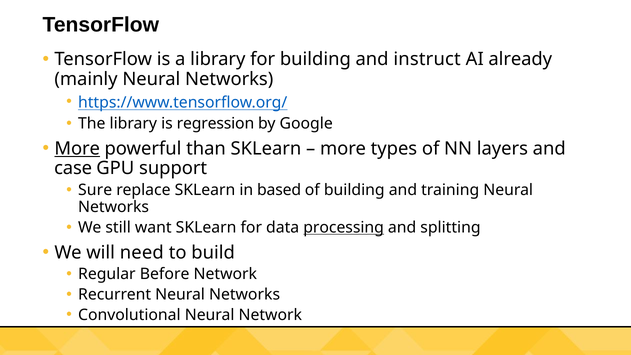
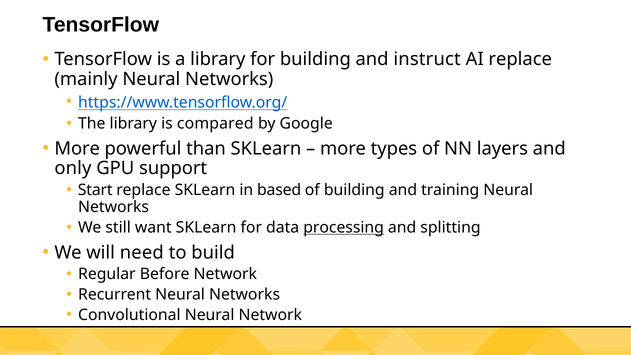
AI already: already -> replace (520, 59)
regression: regression -> compared (215, 123)
More underline: present -> none (77, 148)
case: case -> only (73, 168)
Sure: Sure -> Start (95, 190)
